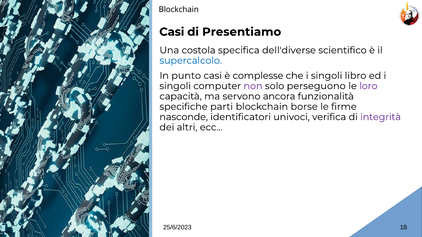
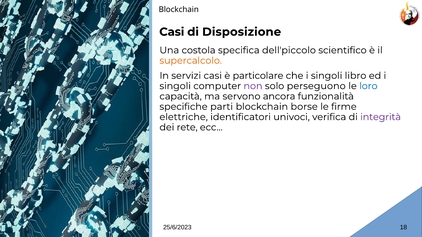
Presentiamo: Presentiamo -> Disposizione (242, 32)
dell'diverse: dell'diverse -> dell'piccolo (289, 50)
supercalcolo colour: blue -> orange (191, 61)
punto: punto -> servizi (186, 76)
complesse: complesse -> particolare (258, 76)
loro colour: purple -> blue (368, 86)
nasconde: nasconde -> elettriche (184, 117)
altri: altri -> rete (187, 127)
